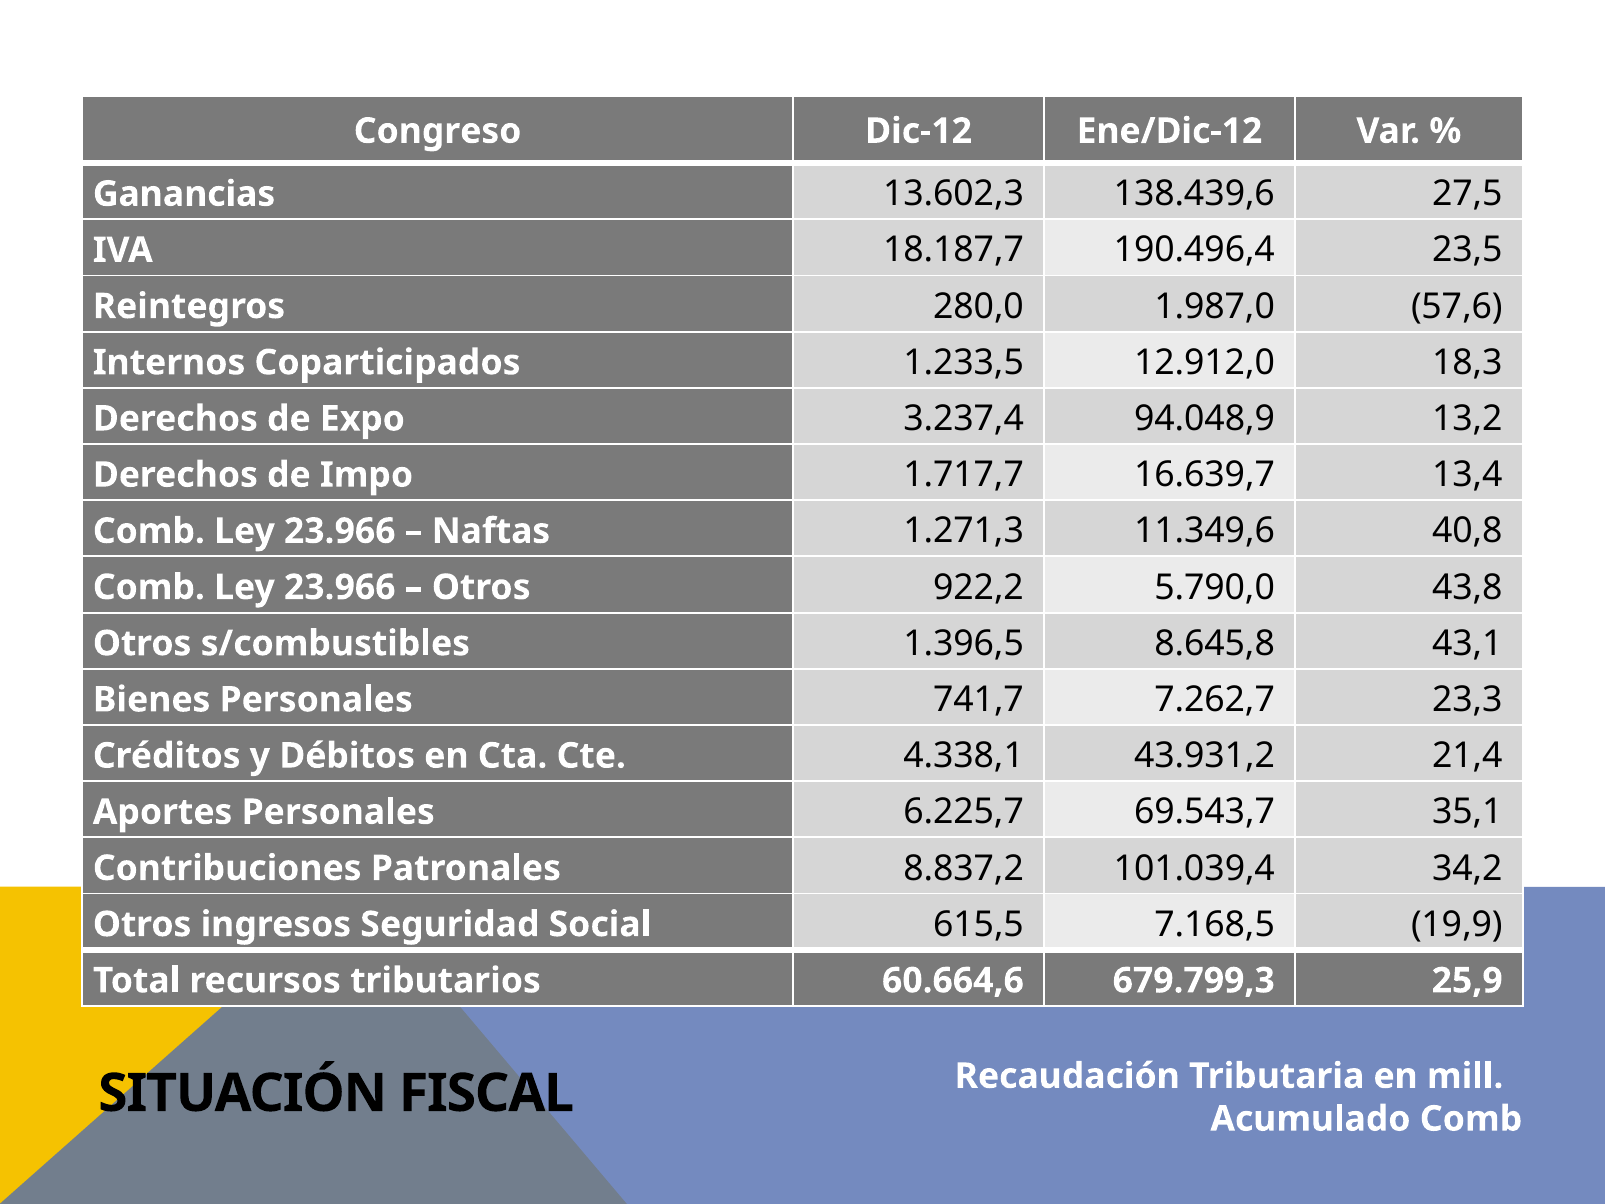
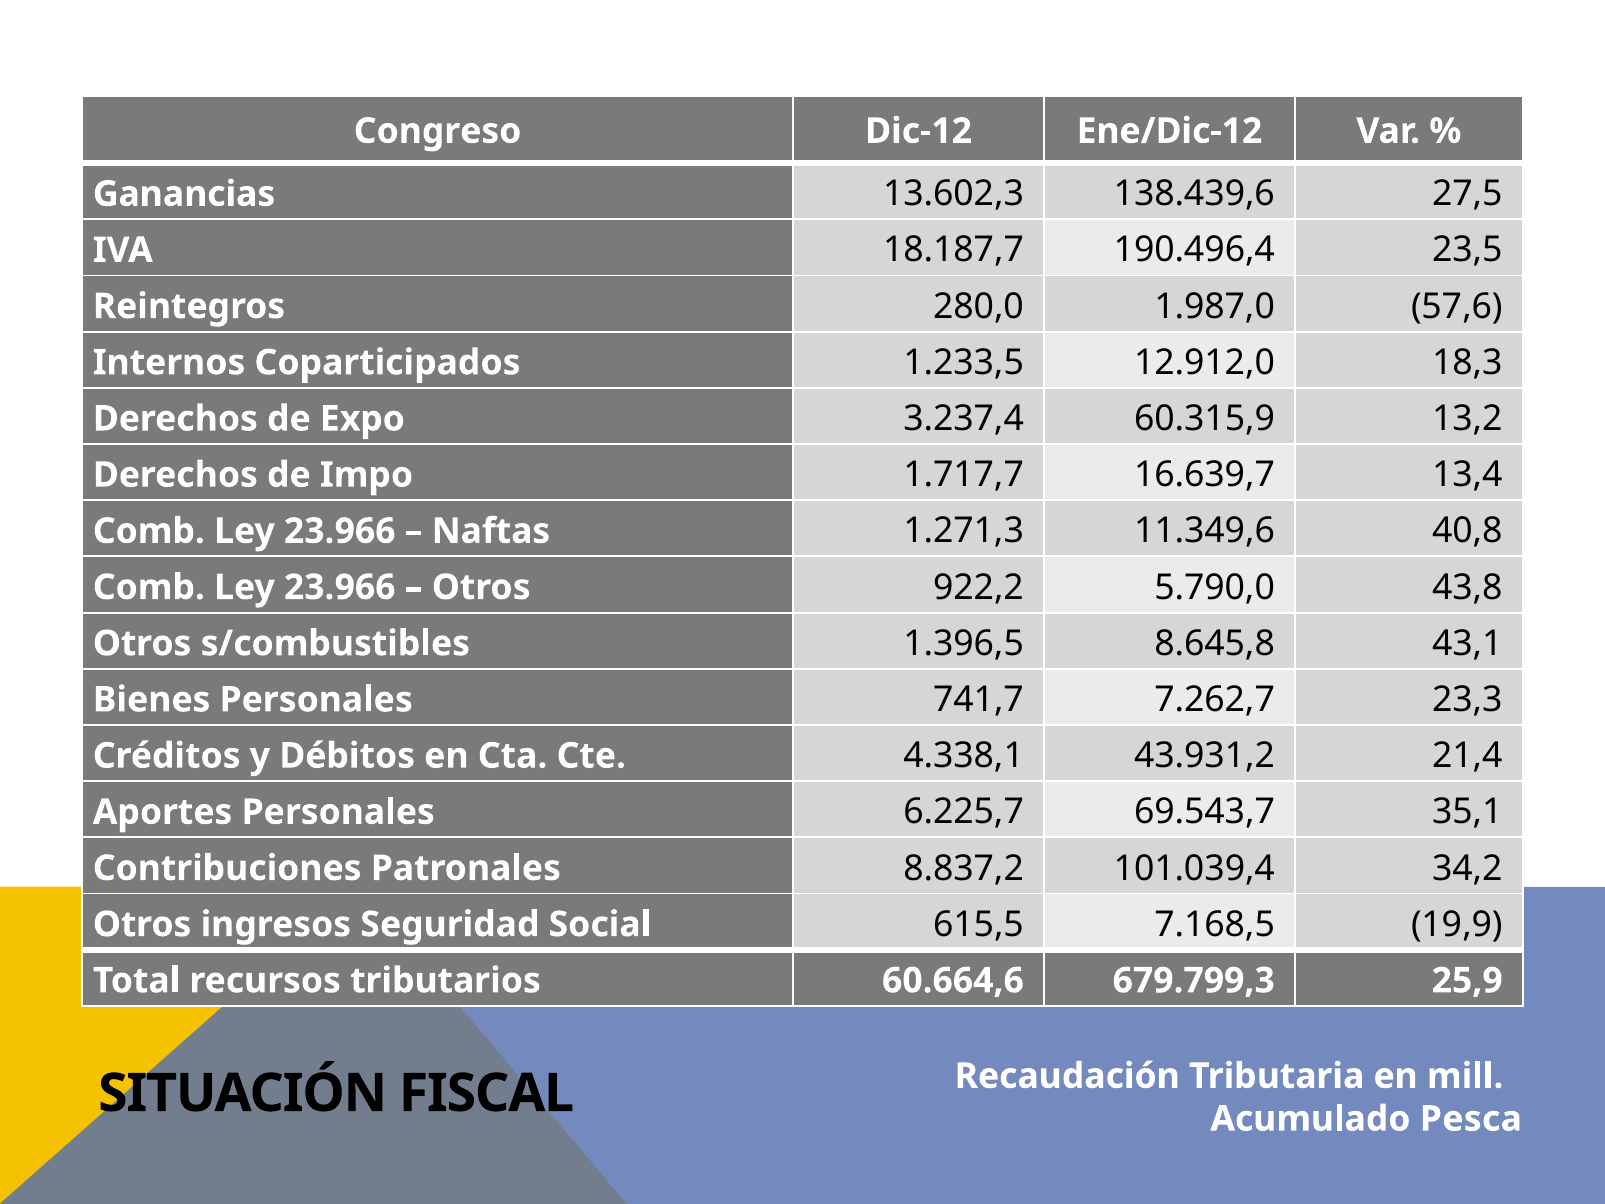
94.048,9: 94.048,9 -> 60.315,9 (1205, 419)
Acumulado Comb: Comb -> Pesca (1471, 1119)
